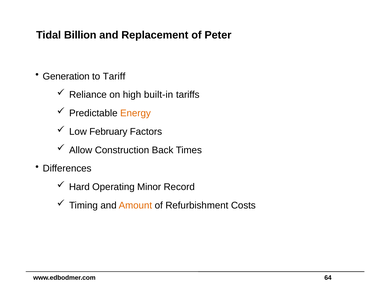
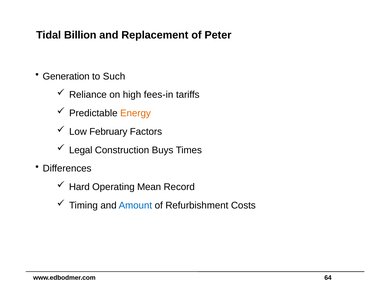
Tariff: Tariff -> Such (114, 76)
built-in: built-in -> fees-in (159, 95)
Allow: Allow -> Legal (81, 150)
Back: Back -> Buys (163, 150)
Minor: Minor -> Mean (149, 186)
Amount colour: orange -> blue (135, 205)
